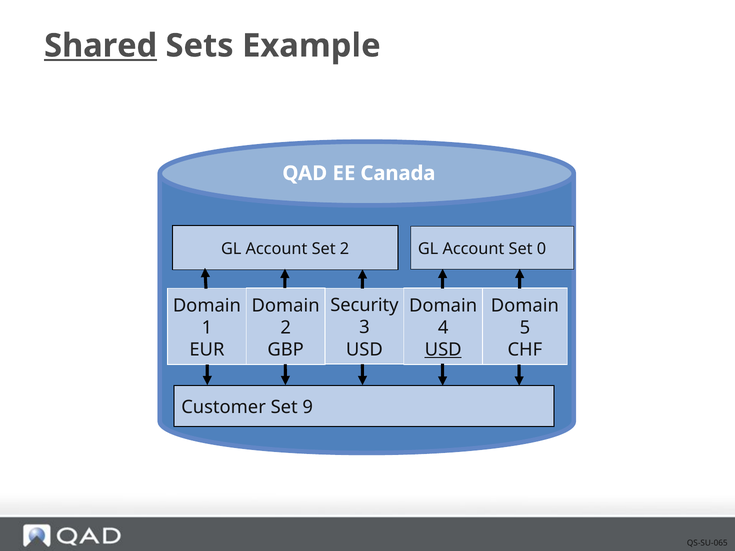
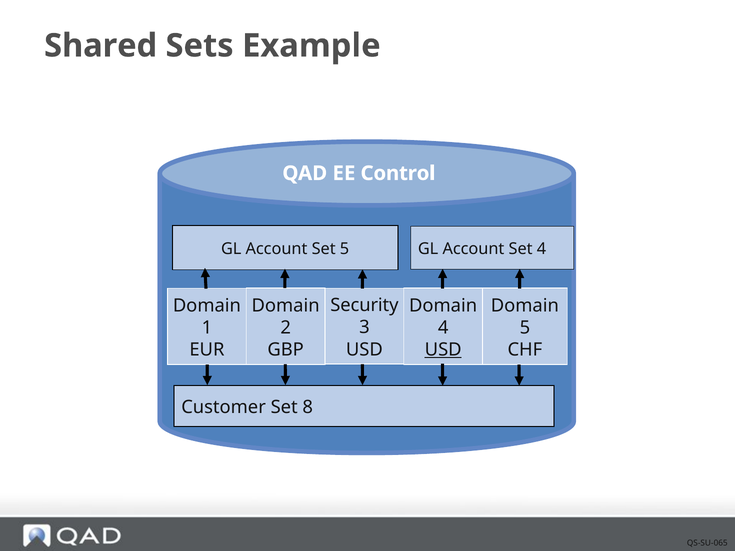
Shared underline: present -> none (101, 46)
Canada: Canada -> Control (398, 173)
Set 2: 2 -> 5 (344, 249)
Set 0: 0 -> 4 (541, 249)
9: 9 -> 8 (308, 407)
